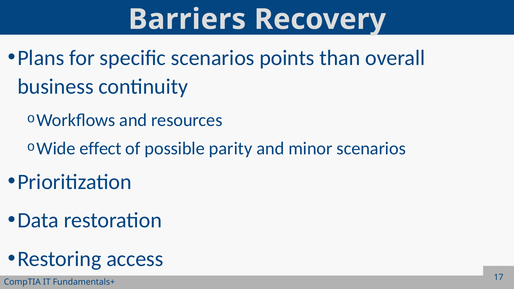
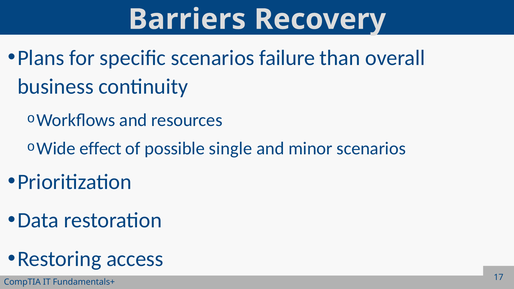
points: points -> failure (287, 58)
parity: parity -> single (231, 148)
